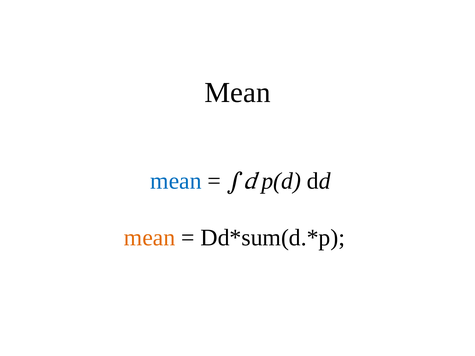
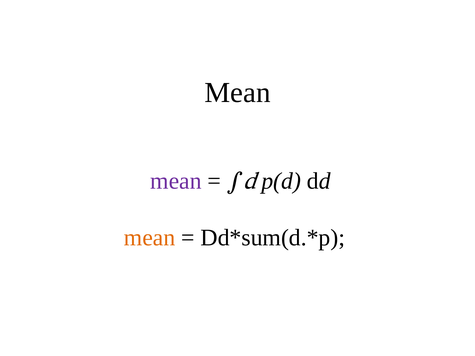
mean colour: blue -> purple (176, 181)
